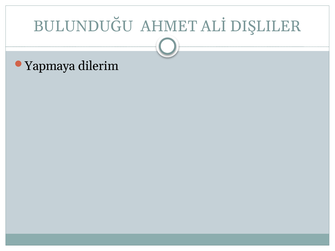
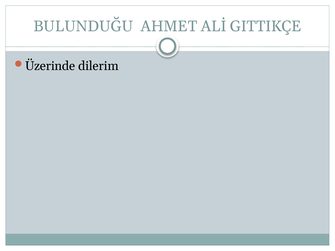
DIŞLILER: DIŞLILER -> GITTIKÇE (266, 26)
Yapmaya: Yapmaya -> Üzerinde (50, 66)
